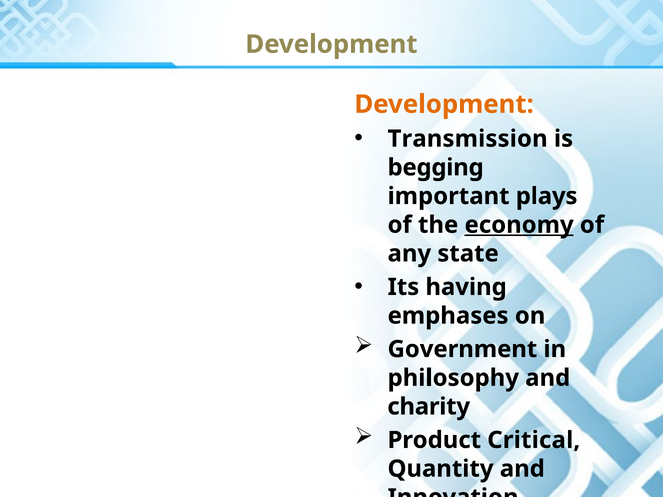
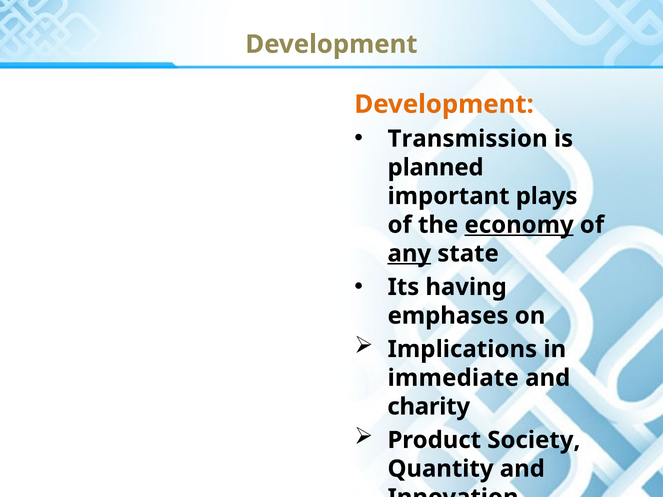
begging: begging -> planned (436, 168)
any underline: none -> present (409, 254)
Government: Government -> Implications (462, 349)
philosophy: philosophy -> immediate (453, 378)
Critical: Critical -> Society (534, 440)
